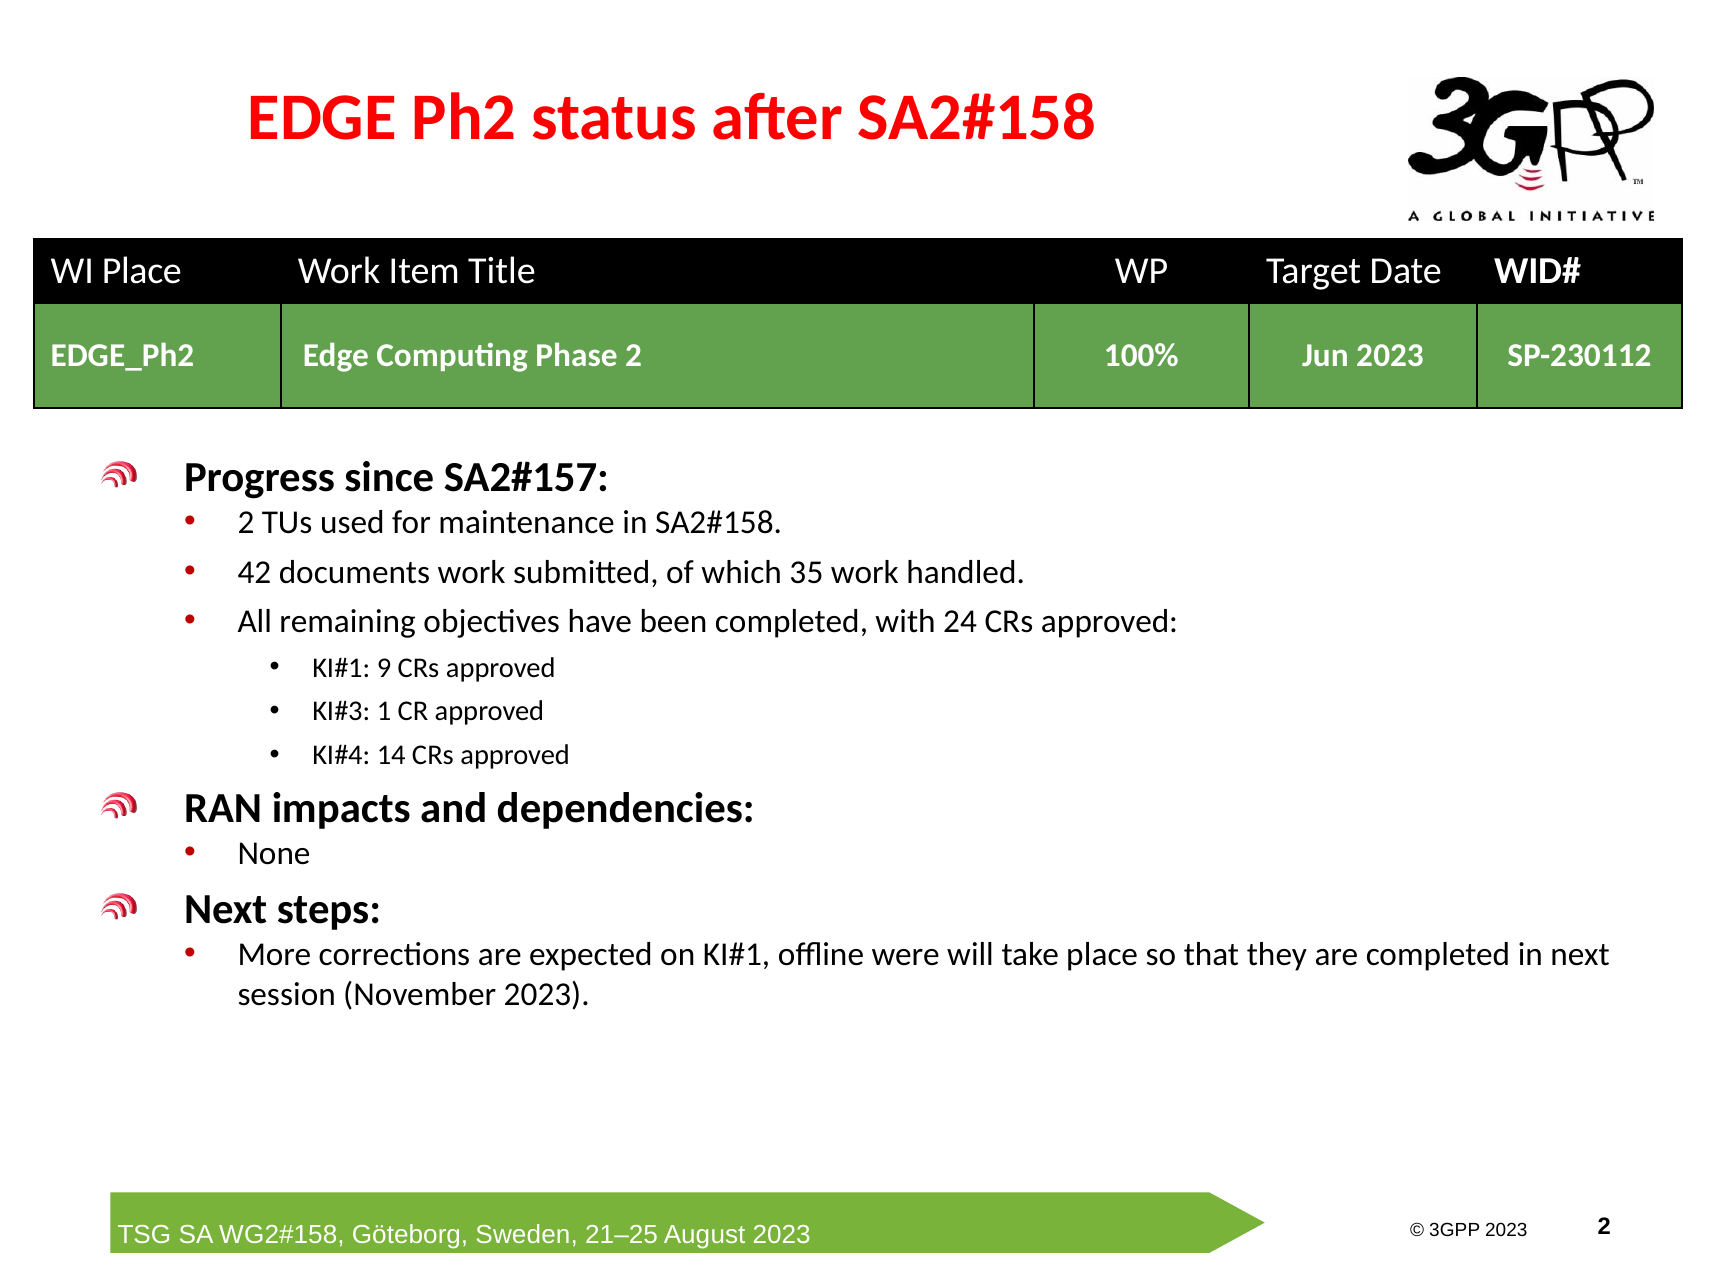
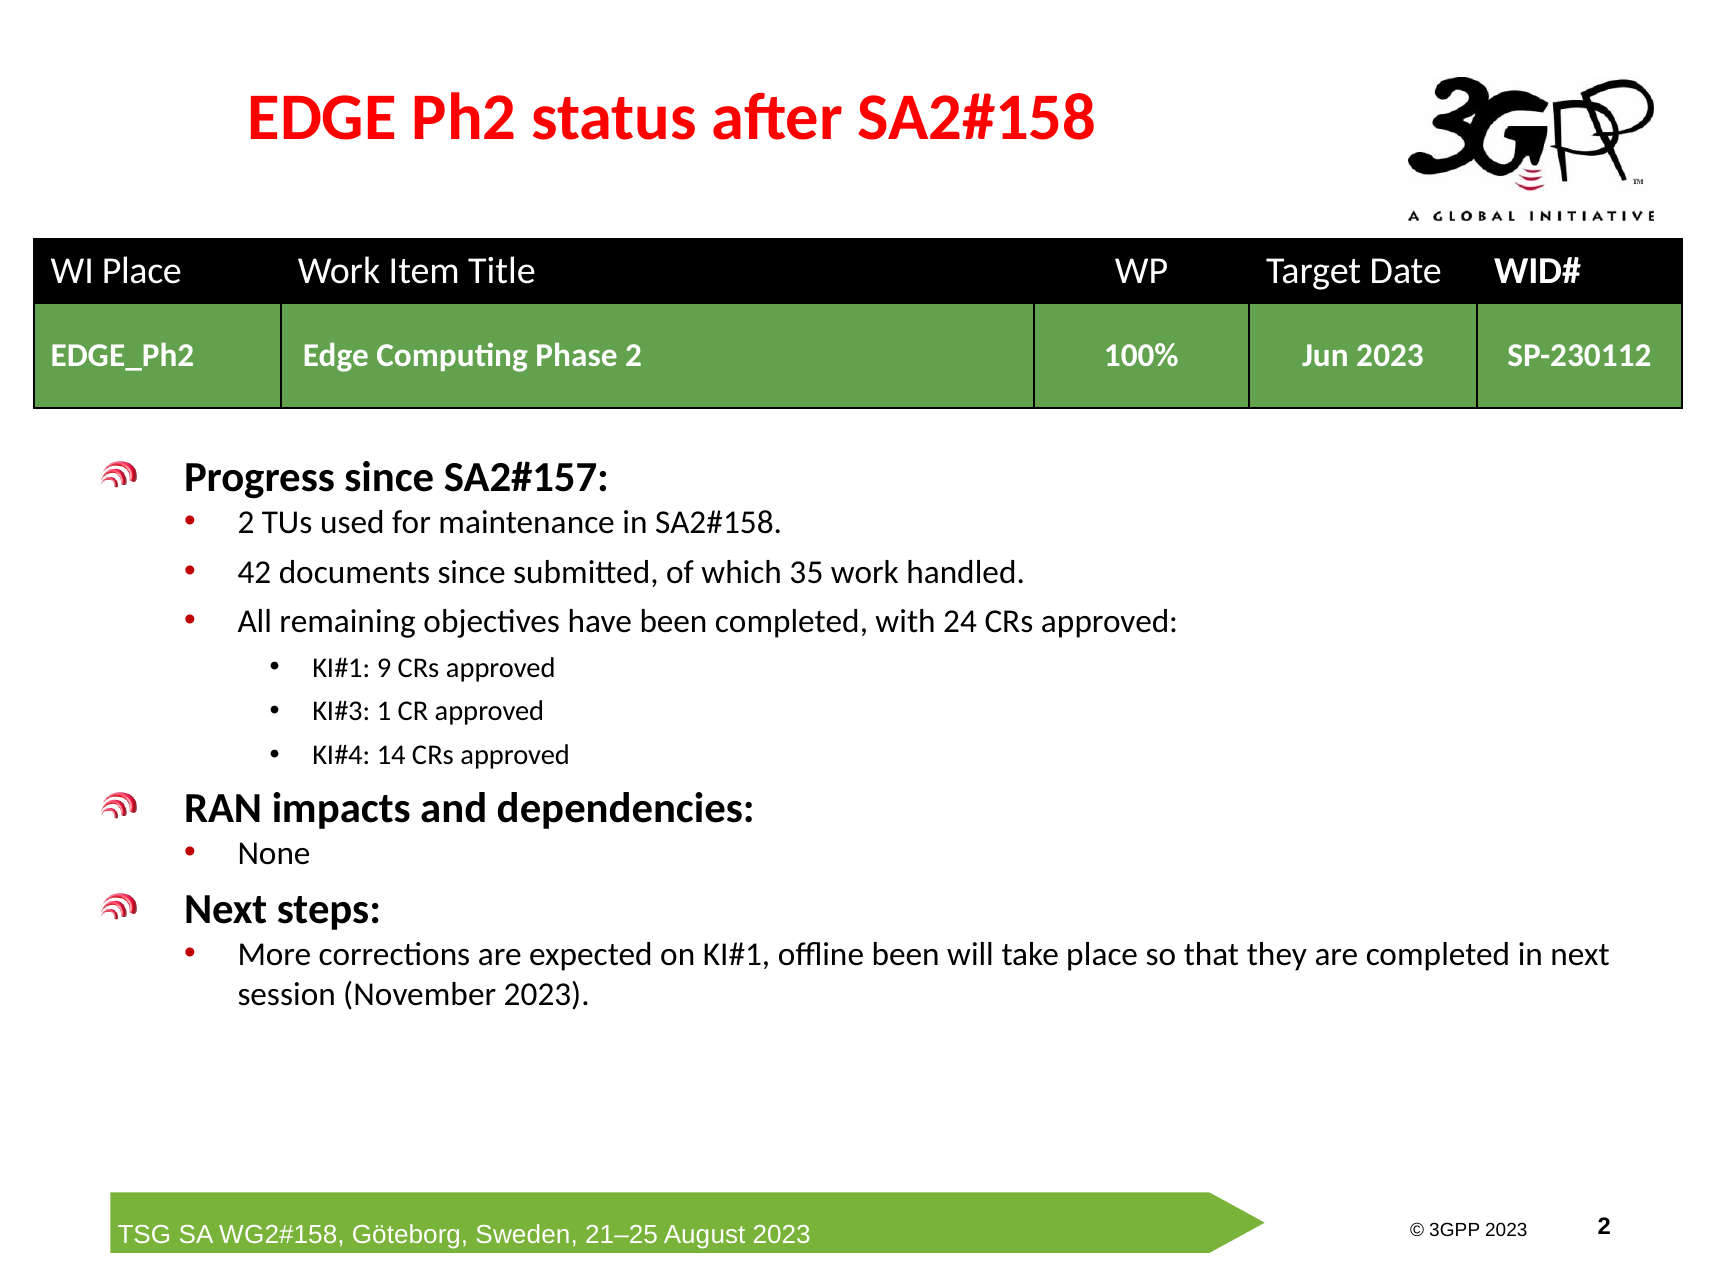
documents work: work -> since (472, 572)
offline were: were -> been (906, 954)
